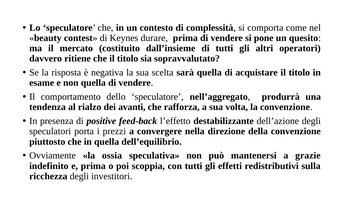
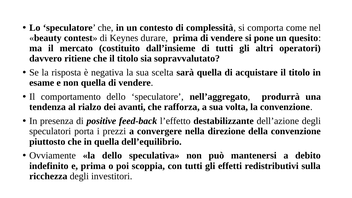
la ossia: ossia -> dello (112, 156)
grazie: grazie -> debito (308, 156)
